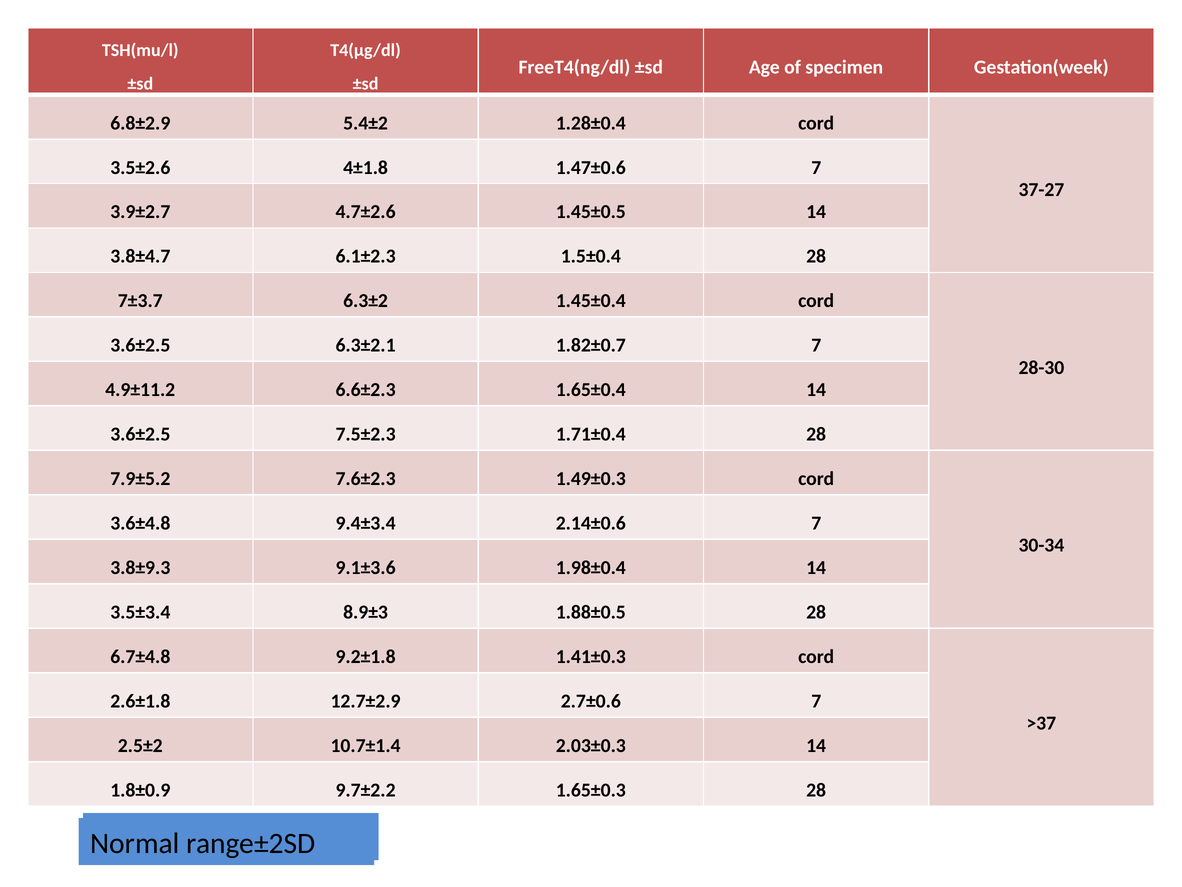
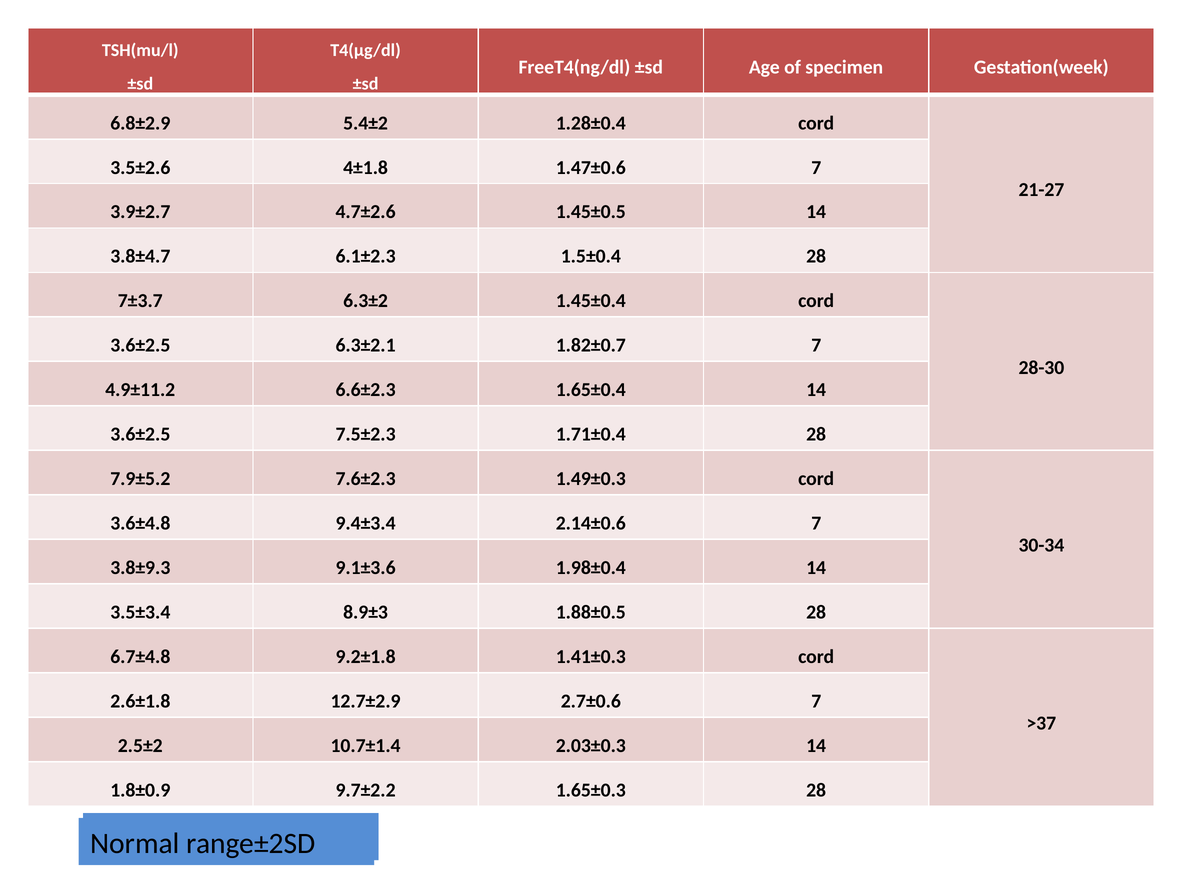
37-27: 37-27 -> 21-27 (1041, 190)
